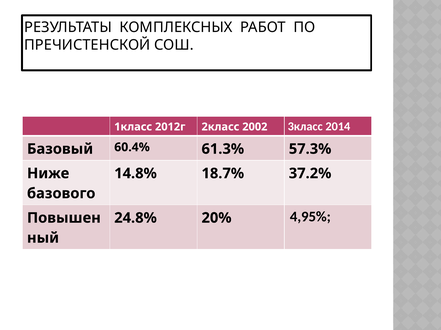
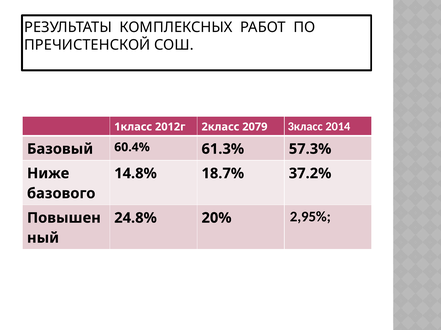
2002: 2002 -> 2079 (255, 127)
4,95%: 4,95% -> 2,95% (310, 217)
